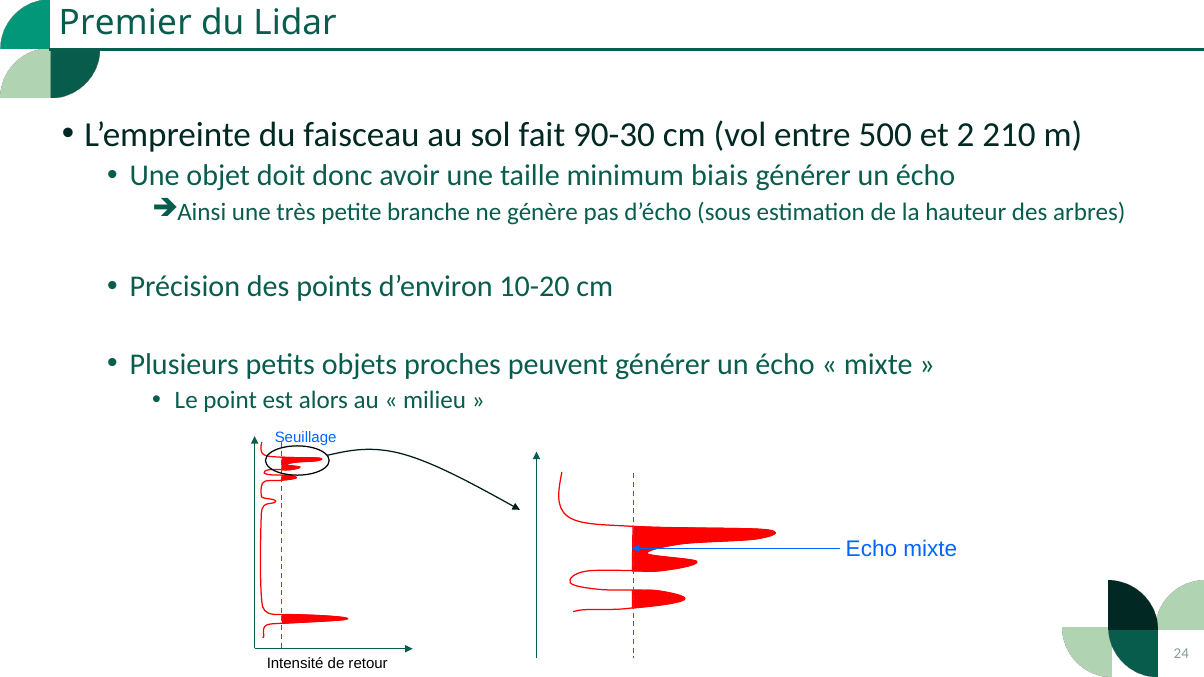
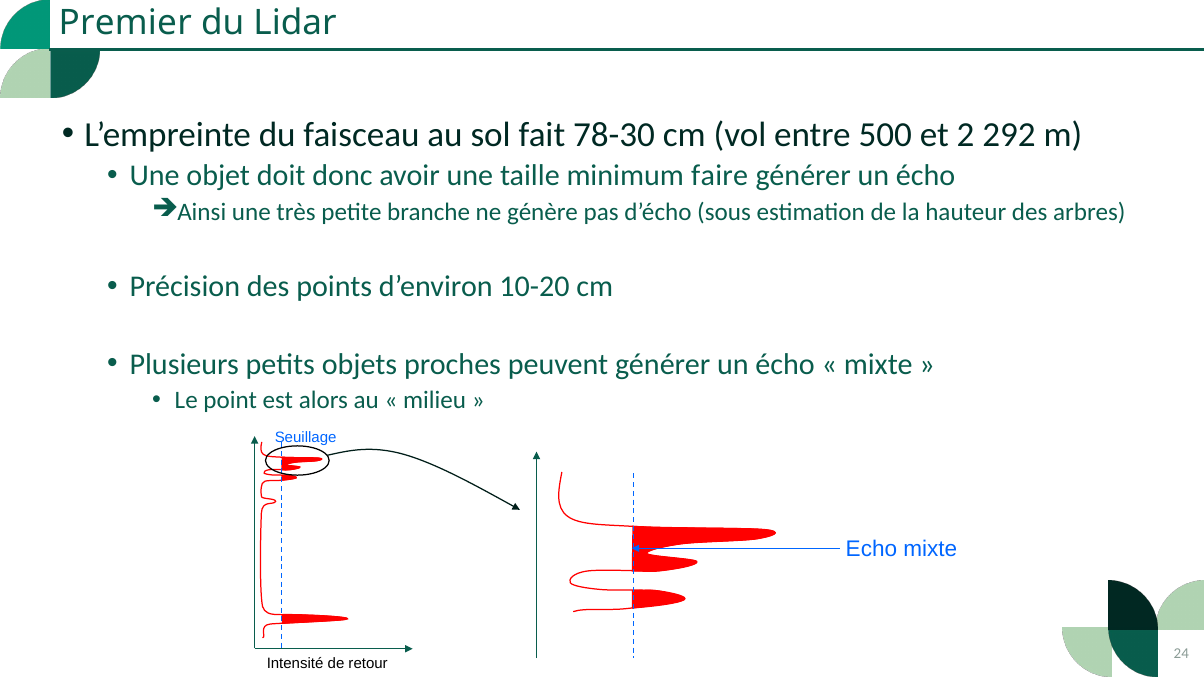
90-30: 90-30 -> 78-30 (614, 135)
210: 210 -> 292 (1009, 135)
biais: biais -> faire (720, 176)
